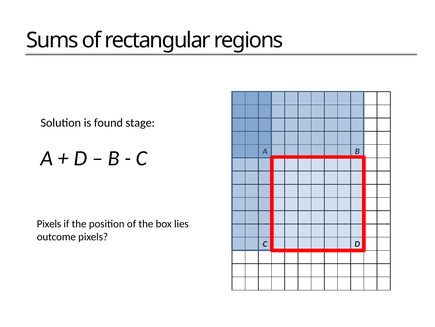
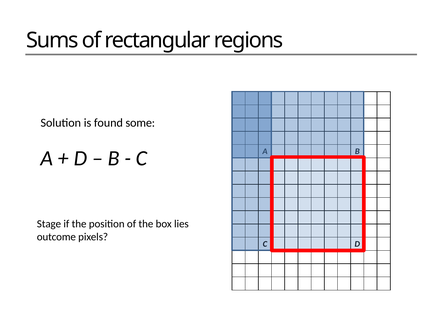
stage: stage -> some (140, 123)
Pixels: Pixels -> Stage (49, 223)
